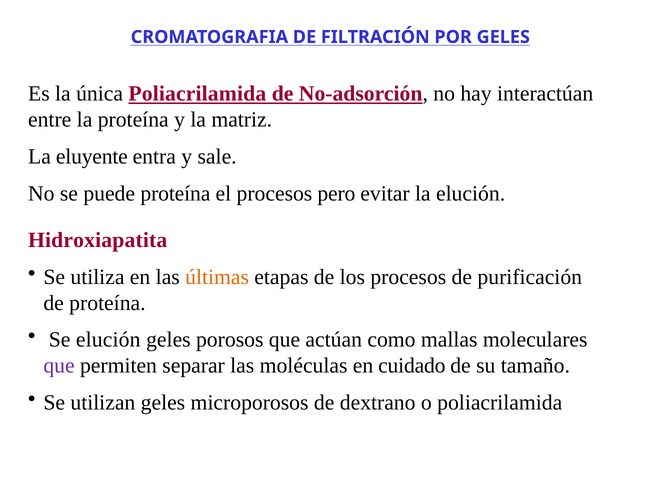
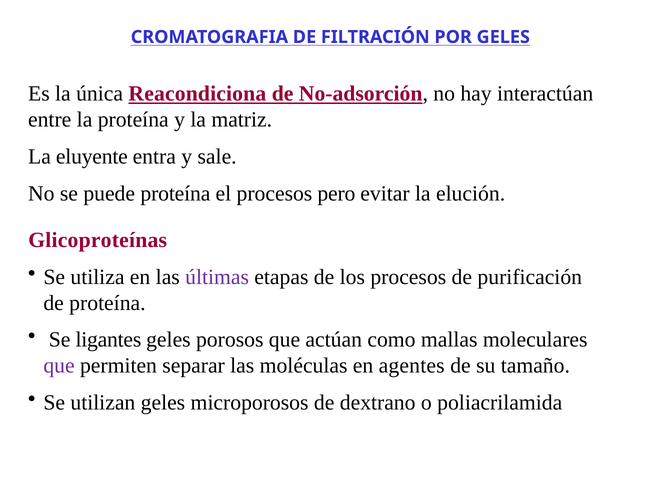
única Poliacrilamida: Poliacrilamida -> Reacondiciona (197, 94)
Hidroxiapatita: Hidroxiapatita -> Glicoproteínas (98, 240)
últimas colour: orange -> purple (217, 277)
Se elución: elución -> ligantes (108, 339)
cuidado: cuidado -> agentes (412, 365)
